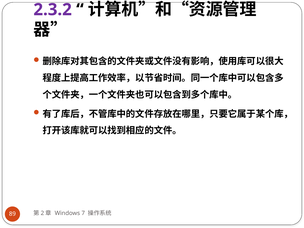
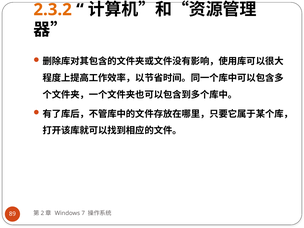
2.3.2 colour: purple -> orange (53, 10)
